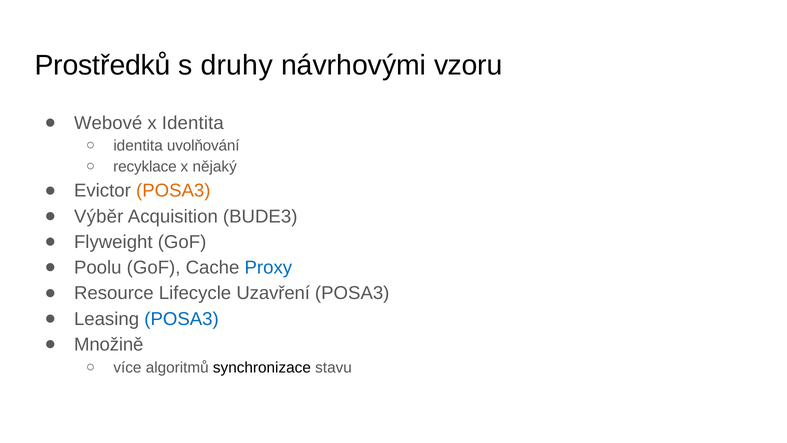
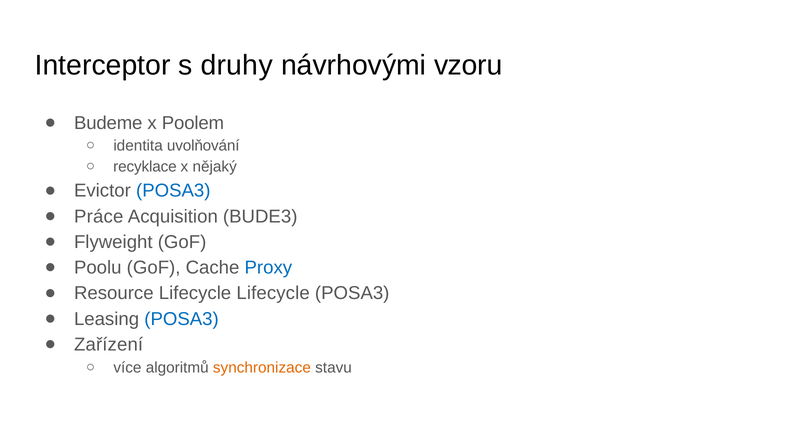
Prostředků: Prostředků -> Interceptor (103, 65)
Webové: Webové -> Budeme (108, 123)
x Identita: Identita -> Poolem (193, 123)
POSA3 colour: orange -> blue (173, 191)
Výběr: Výběr -> Práce (99, 216)
Lifecycle Uzavření: Uzavření -> Lifecycle (273, 293)
Množině: Množině -> Zařízení (109, 344)
synchronizace colour: black -> orange (262, 367)
